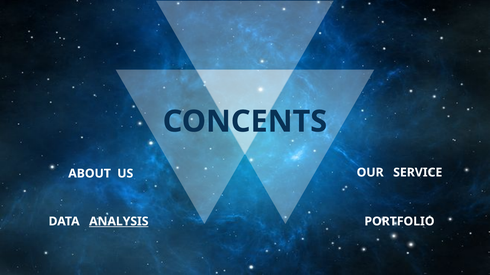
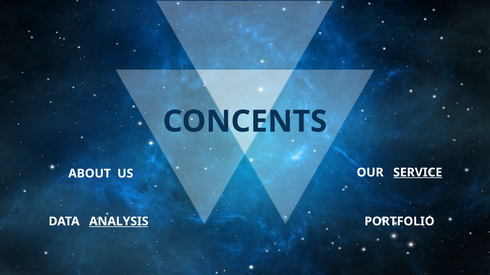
SERVICE underline: none -> present (418, 173)
